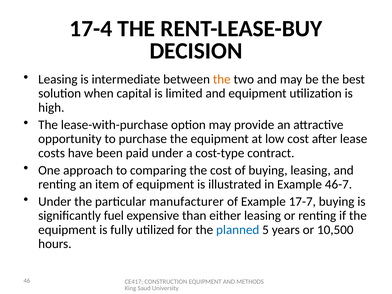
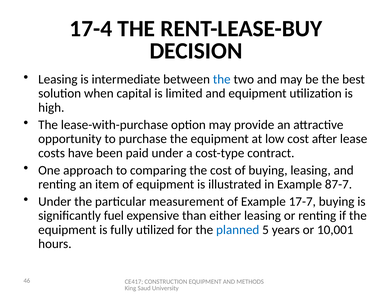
the colour: orange -> blue (222, 79)
46-7: 46-7 -> 87-7 (338, 184)
manufacturer: manufacturer -> measurement (187, 202)
10,500: 10,500 -> 10,001 (335, 230)
